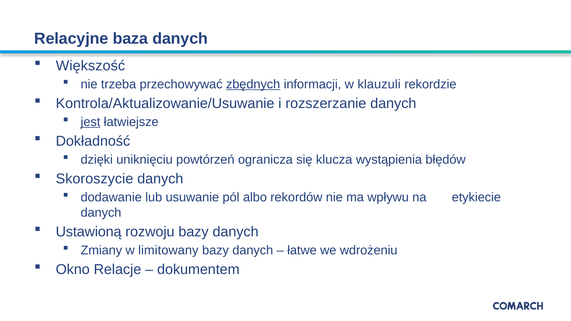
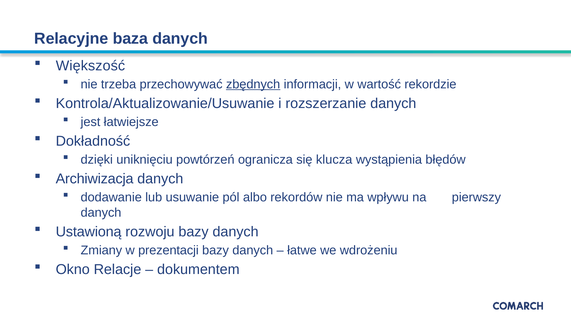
klauzuli: klauzuli -> wartość (379, 84)
jest underline: present -> none (91, 122)
Skoroszycie: Skoroszycie -> Archiwizacja (95, 179)
etykiecie: etykiecie -> pierwszy (476, 198)
limitowany: limitowany -> prezentacji (168, 251)
